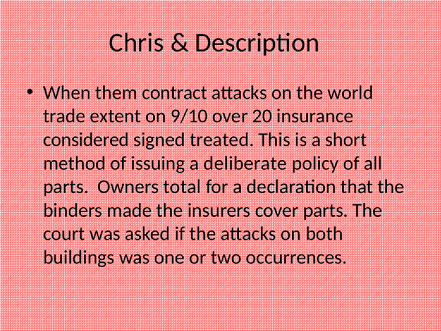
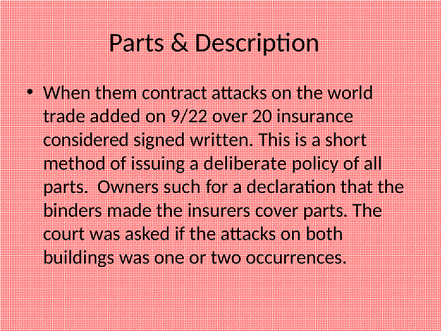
Chris: Chris -> Parts (137, 43)
extent: extent -> added (115, 116)
9/10: 9/10 -> 9/22 (189, 116)
treated: treated -> written (222, 140)
total: total -> such (182, 187)
